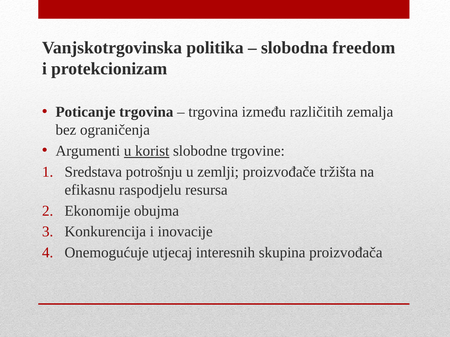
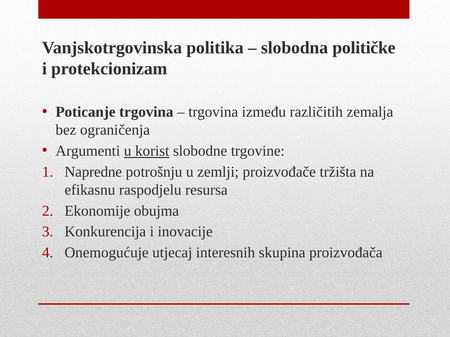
freedom: freedom -> političke (364, 48)
Sredstava: Sredstava -> Napredne (93, 172)
